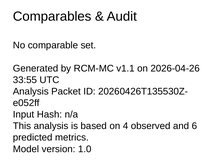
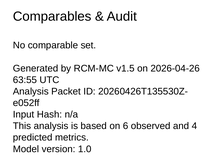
v1.1: v1.1 -> v1.5 (126, 68)
33:55: 33:55 -> 63:55 (25, 80)
4: 4 -> 6 (126, 126)
6: 6 -> 4 (194, 126)
